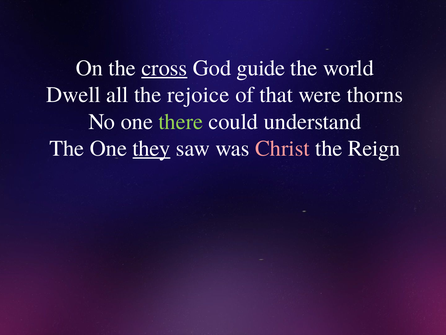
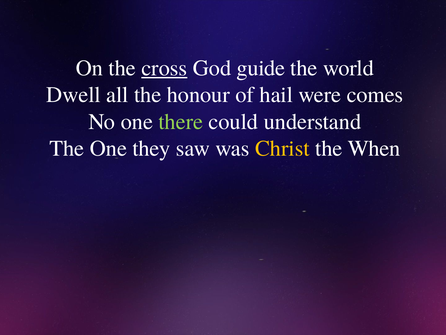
rejoice: rejoice -> honour (198, 95)
that: that -> hail (276, 95)
thorns: thorns -> comes (375, 95)
they underline: present -> none (151, 148)
Christ colour: pink -> yellow (282, 148)
Reign: Reign -> When (374, 148)
